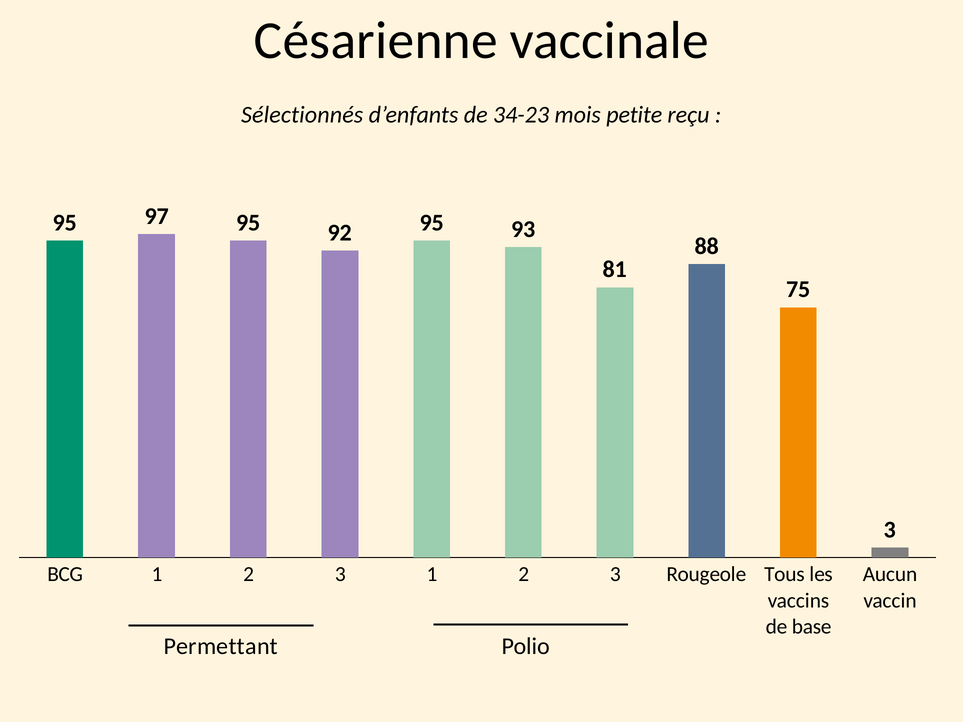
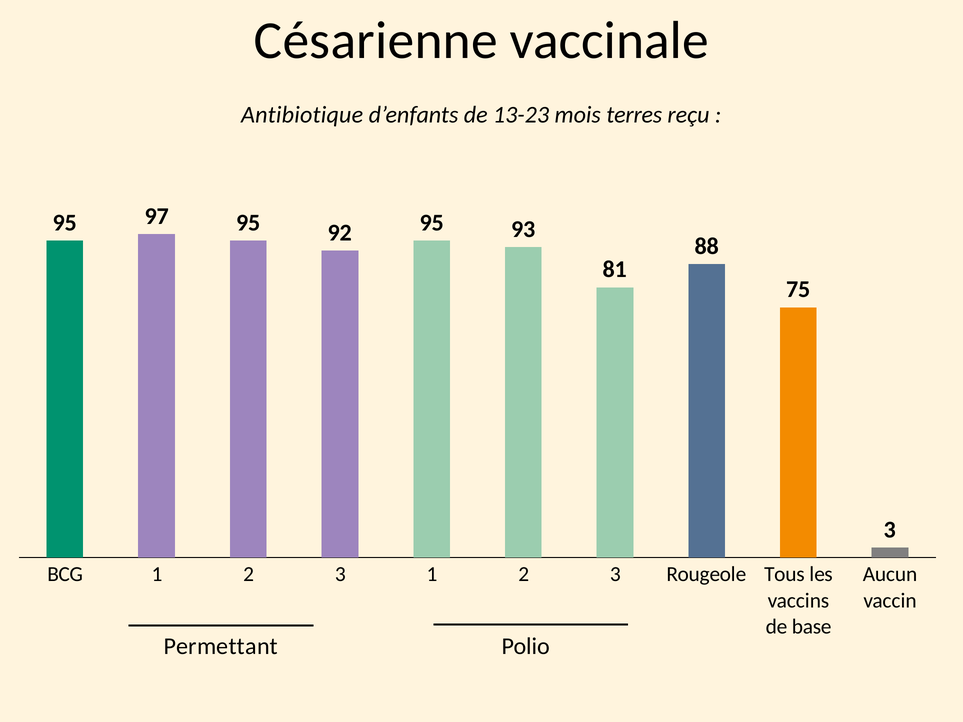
Sélectionnés: Sélectionnés -> Antibiotique (302, 115)
34-23: 34-23 -> 13-23 (521, 115)
petite: petite -> terres (634, 115)
